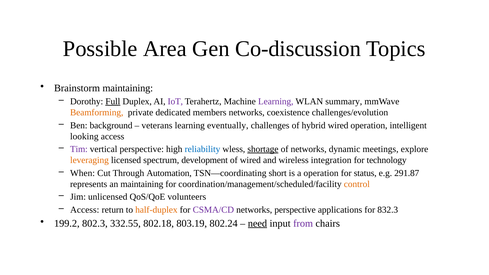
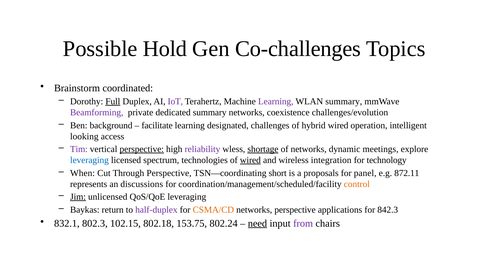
Area: Area -> Hold (165, 49)
Co-discussion: Co-discussion -> Co-challenges (298, 49)
Brainstorm maintaining: maintaining -> coordinated (128, 88)
Beamforming colour: orange -> purple (97, 112)
dedicated members: members -> summary (210, 112)
veterans: veterans -> facilitate (157, 125)
eventually: eventually -> designated (228, 125)
perspective underline: none -> present (142, 149)
reliability colour: blue -> purple (202, 149)
leveraging colour: orange -> blue (89, 160)
development: development -> technologies (205, 160)
wired underline: none -> present (250, 160)
Through Automation: Automation -> Perspective (169, 173)
a operation: operation -> proposals (321, 173)
status: status -> panel (365, 173)
291.87: 291.87 -> 872.11 (407, 173)
an maintaining: maintaining -> discussions (142, 184)
Jim underline: none -> present (78, 197)
QoS/QoE volunteers: volunteers -> leveraging (187, 197)
Access: Access -> Baykas (85, 210)
half-duplex colour: orange -> purple (156, 210)
CSMA/CD colour: purple -> orange (213, 210)
832.3: 832.3 -> 842.3 (388, 210)
199.2: 199.2 -> 832.1 (67, 223)
332.55: 332.55 -> 102.15 (125, 223)
803.19: 803.19 -> 153.75 (192, 223)
